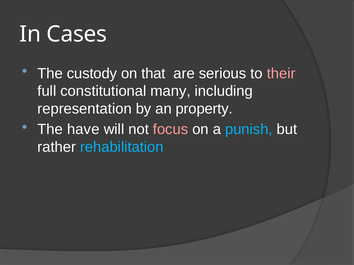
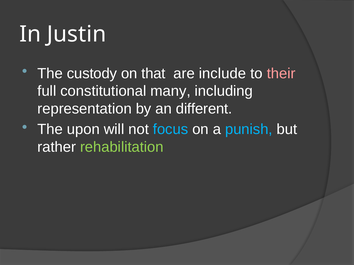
Cases: Cases -> Justin (77, 34)
serious: serious -> include (222, 74)
property: property -> different (204, 109)
have: have -> upon (83, 130)
focus colour: pink -> light blue (171, 130)
rehabilitation colour: light blue -> light green (122, 147)
